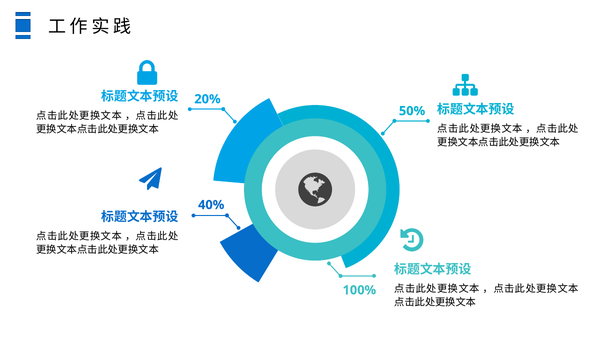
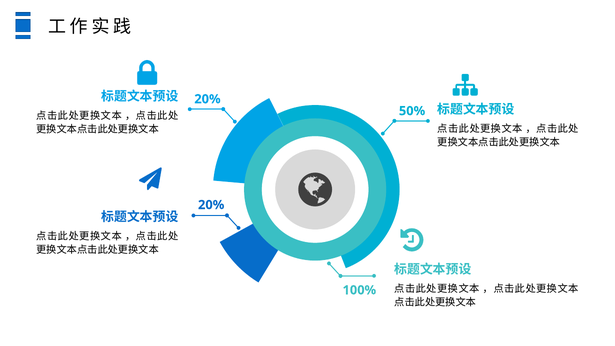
40%: 40% -> 20% (211, 205)
